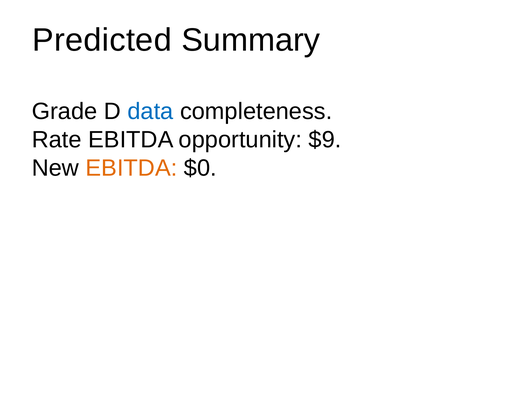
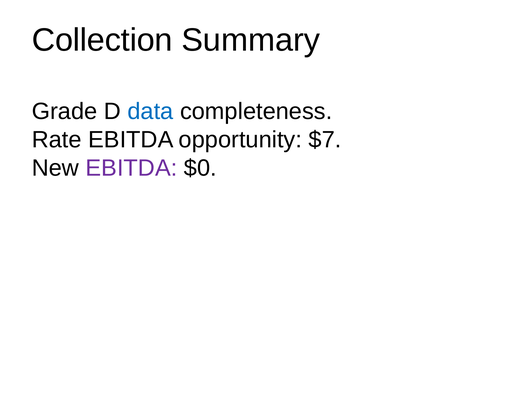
Predicted: Predicted -> Collection (102, 40)
$9: $9 -> $7 (325, 140)
EBITDA colour: orange -> purple (131, 168)
